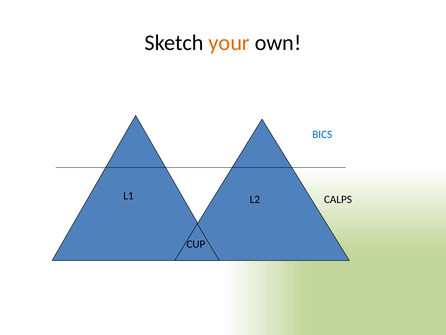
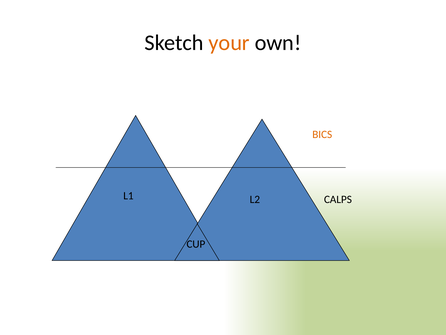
BICS colour: blue -> orange (322, 134)
